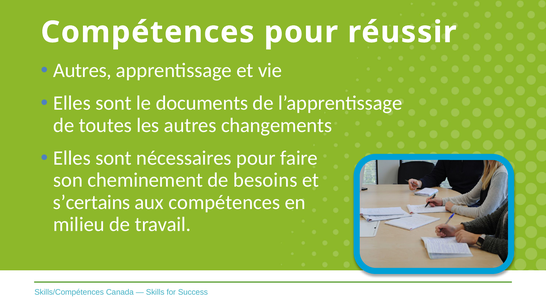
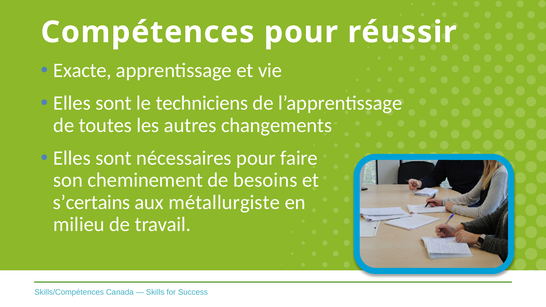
Autres: Autres -> Exacte (82, 70)
documents: documents -> techniciens (202, 103)
aux compétences: compétences -> métallurgiste (224, 202)
